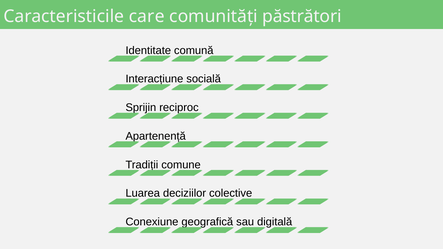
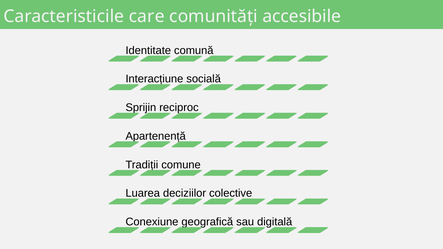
păstrători: păstrători -> accesibile (302, 17)
